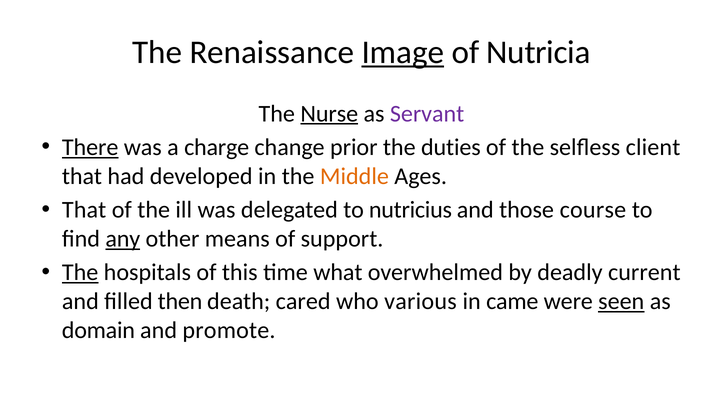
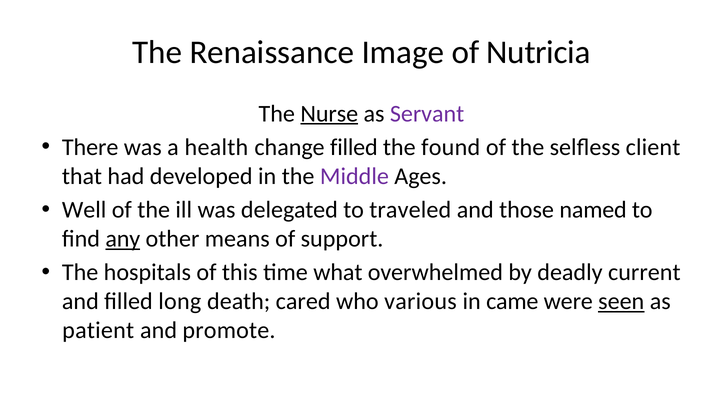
Image underline: present -> none (403, 52)
There underline: present -> none (90, 148)
charge: charge -> health (216, 148)
change prior: prior -> filled (354, 148)
duties: duties -> found (451, 148)
Middle colour: orange -> purple (354, 176)
That: That -> Well (84, 210)
nutricius: nutricius -> traveled (410, 210)
course: course -> named (593, 210)
The underline: present -> none (80, 273)
then: then -> long (180, 302)
domain: domain -> patient (98, 331)
